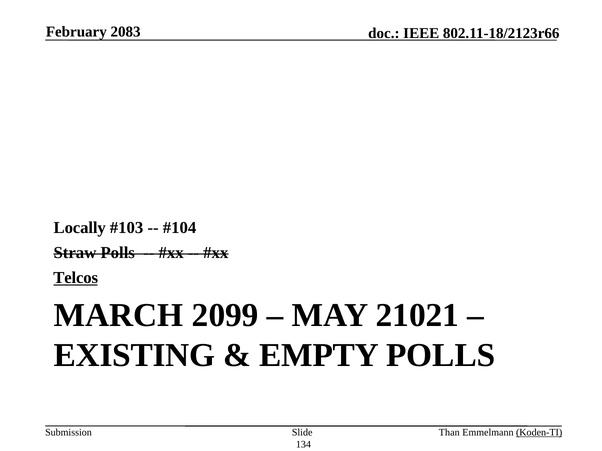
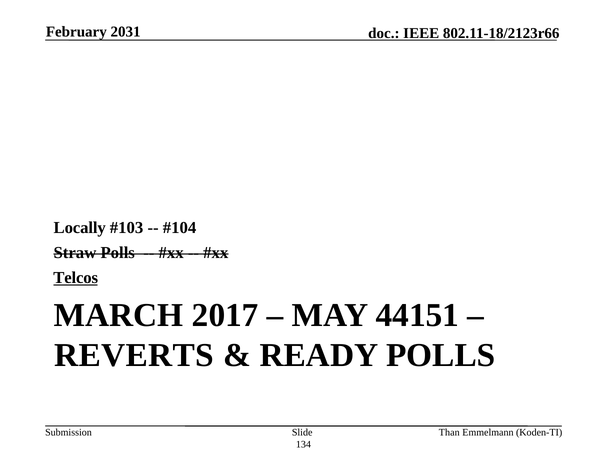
2083: 2083 -> 2031 (126, 32)
2099: 2099 -> 2017 (225, 316)
21021: 21021 -> 44151 (417, 316)
EXISTING: EXISTING -> REVERTS (134, 356)
EMPTY: EMPTY -> READY (319, 356)
Koden-TI underline: present -> none (539, 433)
